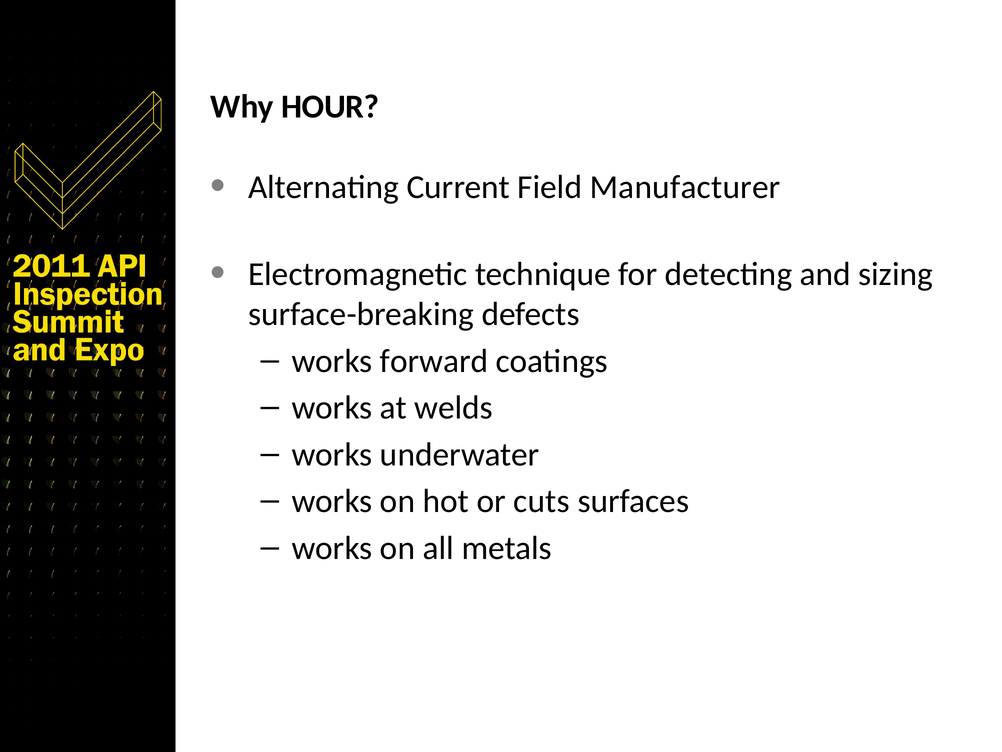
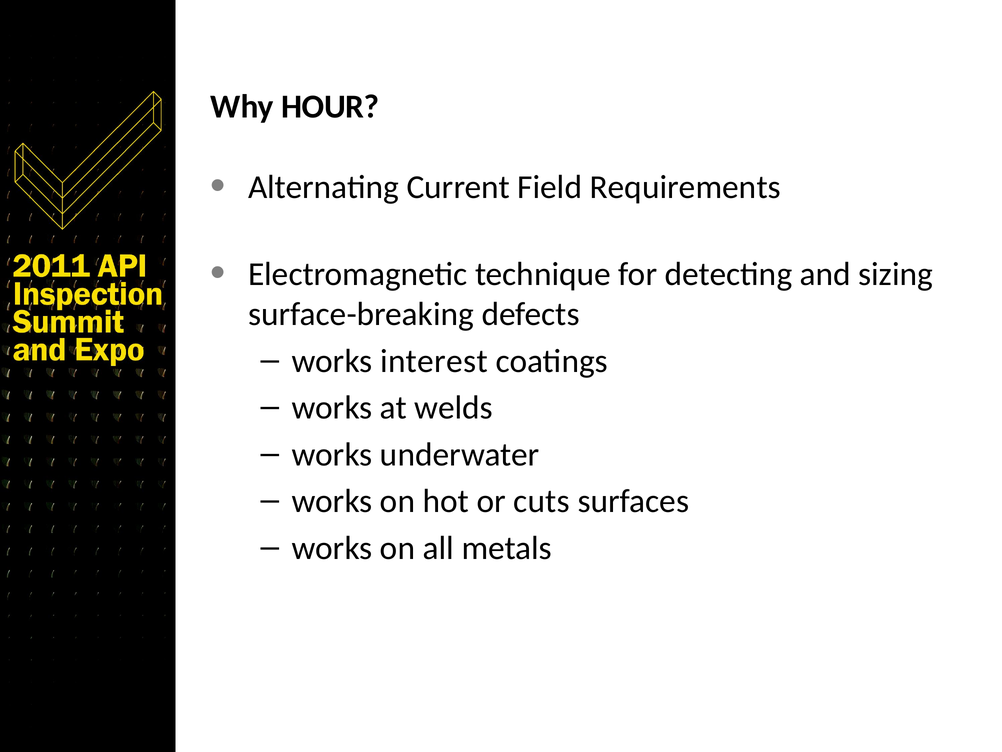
Manufacturer: Manufacturer -> Requirements (685, 187)
forward: forward -> interest (434, 361)
